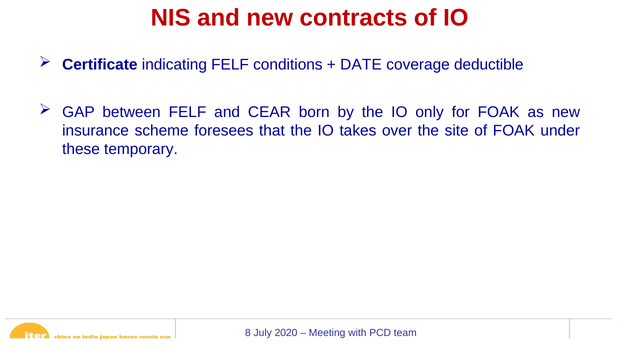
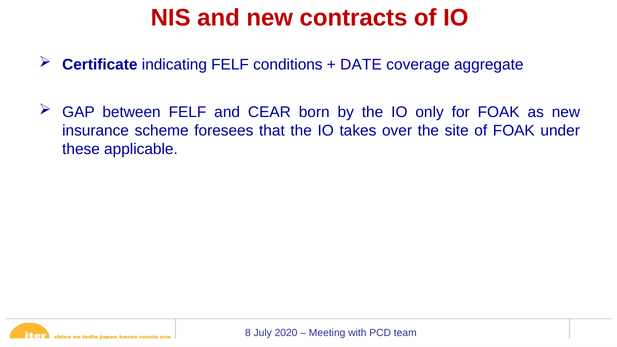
deductible: deductible -> aggregate (489, 65)
temporary: temporary -> applicable (141, 149)
